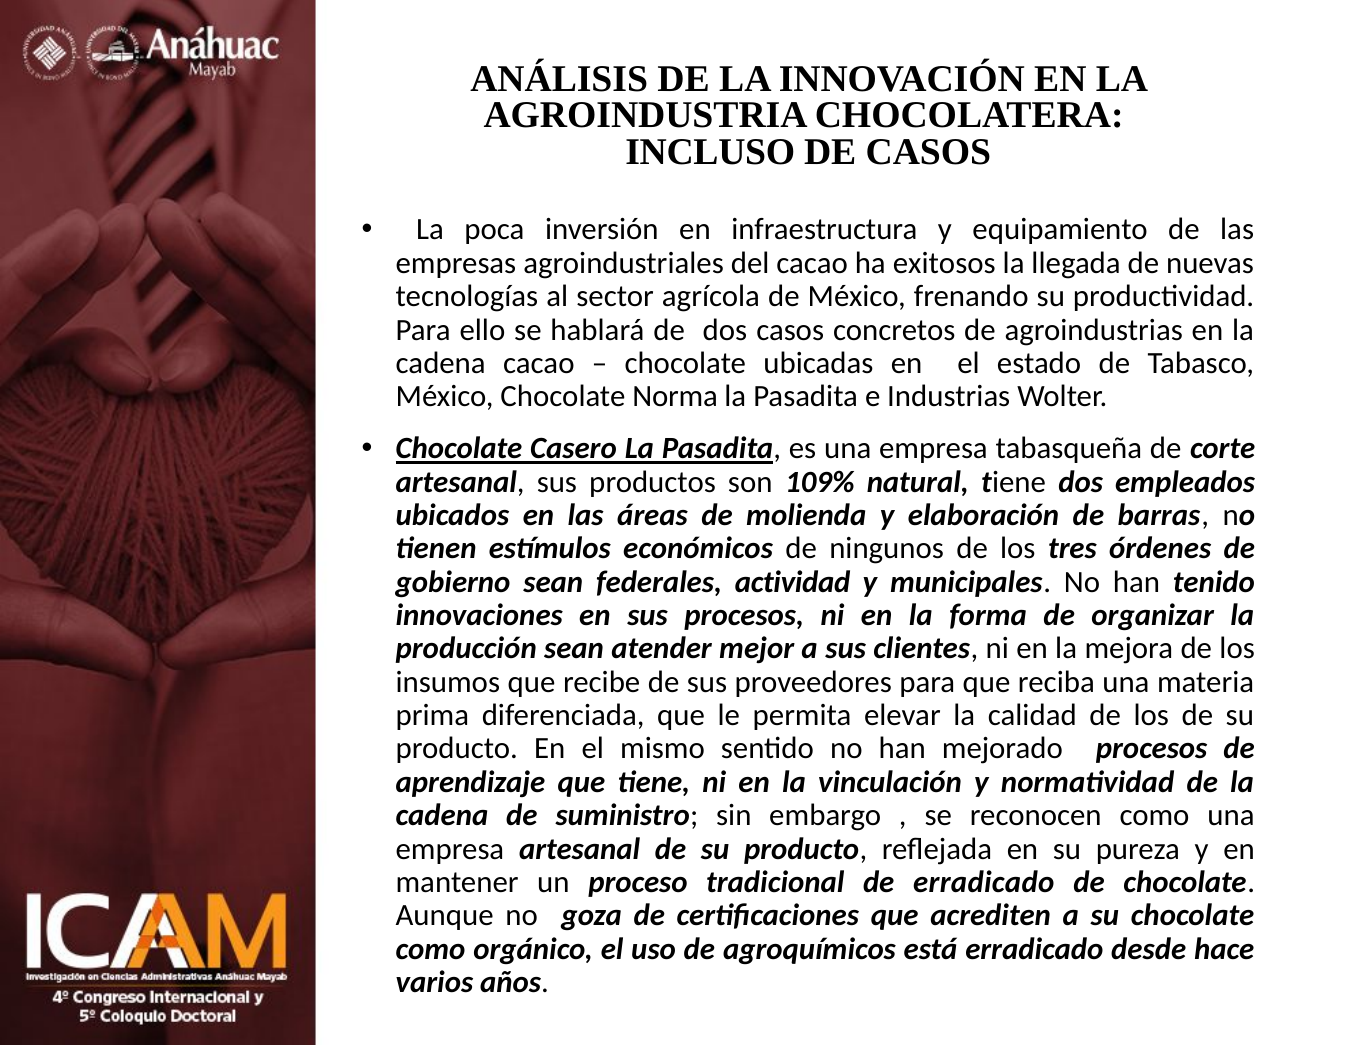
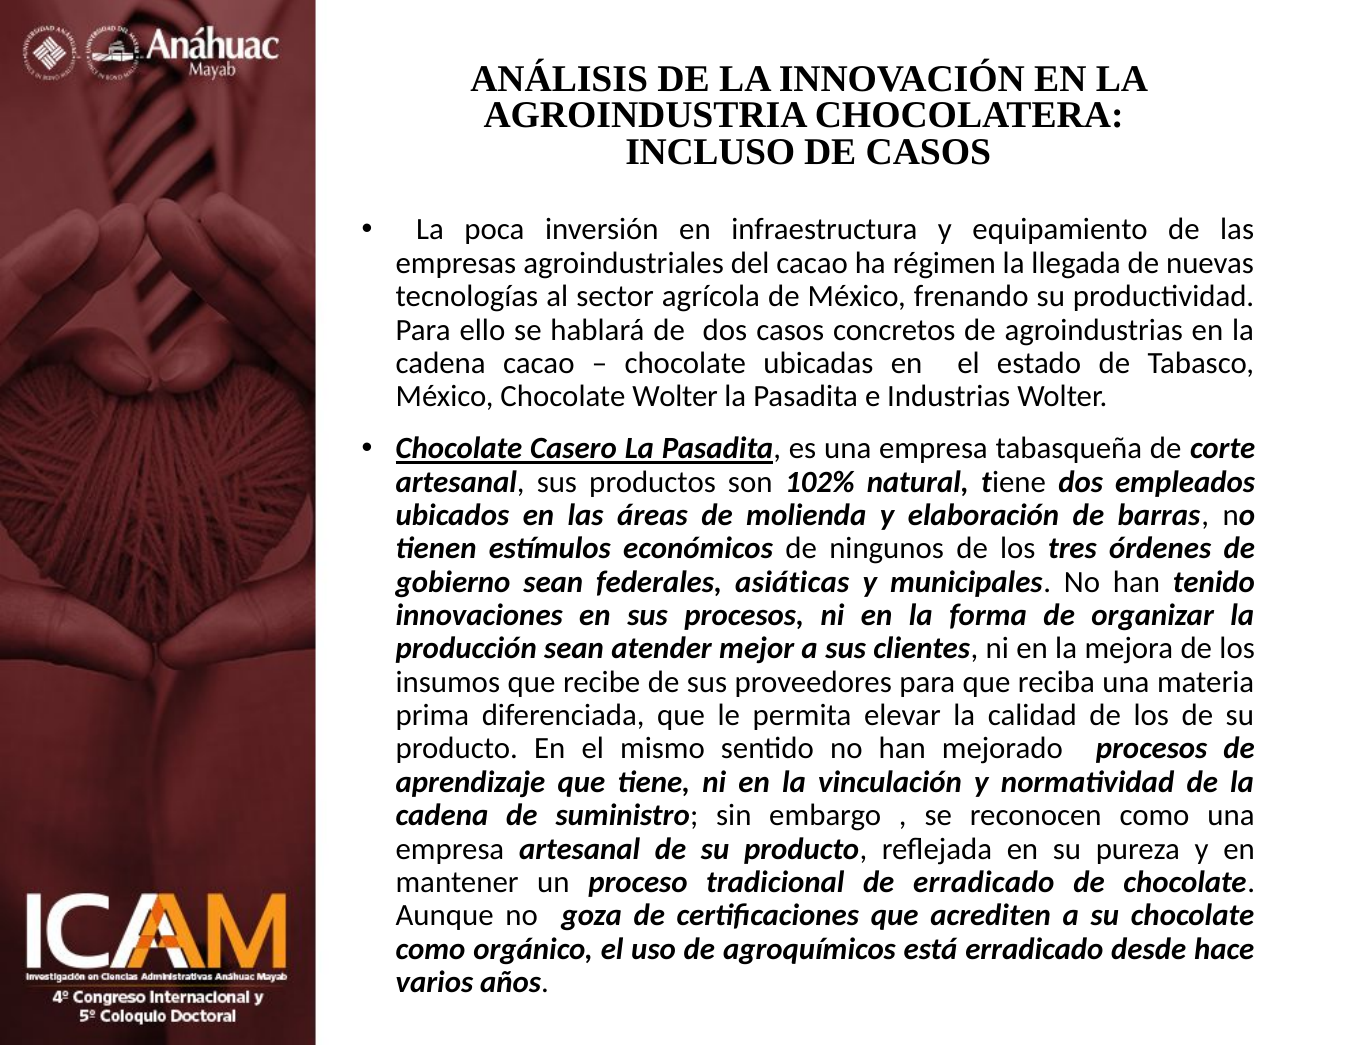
exitosos: exitosos -> régimen (944, 263)
Chocolate Norma: Norma -> Wolter (675, 397)
109%: 109% -> 102% (820, 482)
actividad: actividad -> asiáticas (792, 582)
